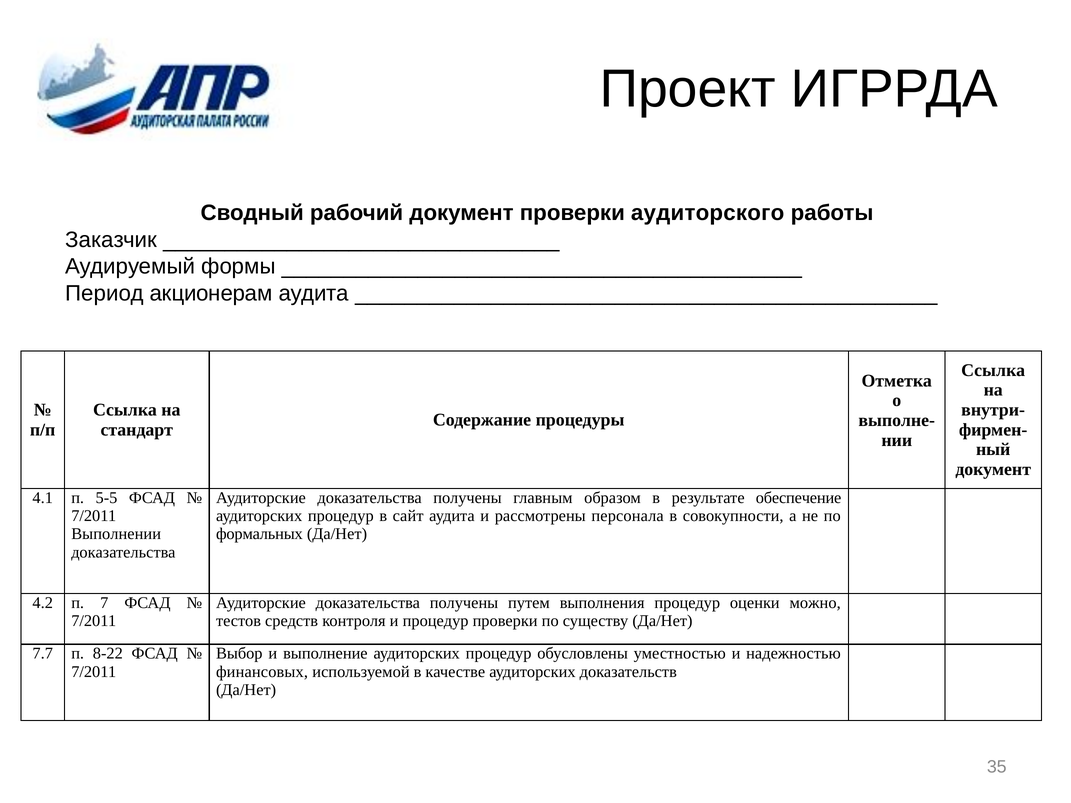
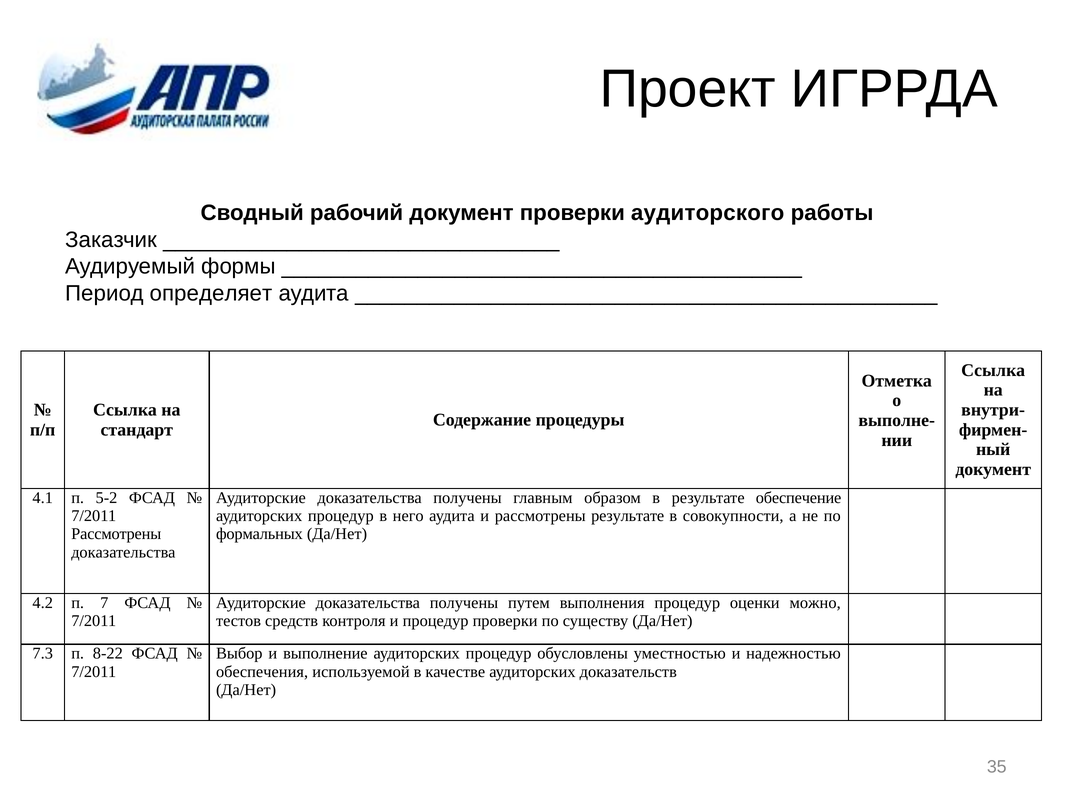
акционерам: акционерам -> определяет (211, 293)
5-5: 5-5 -> 5-2 (106, 498)
сайт: сайт -> него (408, 516)
рассмотрены персонала: персонала -> результате (628, 516)
Выполнении: Выполнении -> Рассмотрены (116, 534)
7.7: 7.7 -> 7.3 (43, 654)
финансовых: финансовых -> обеспечения (262, 672)
